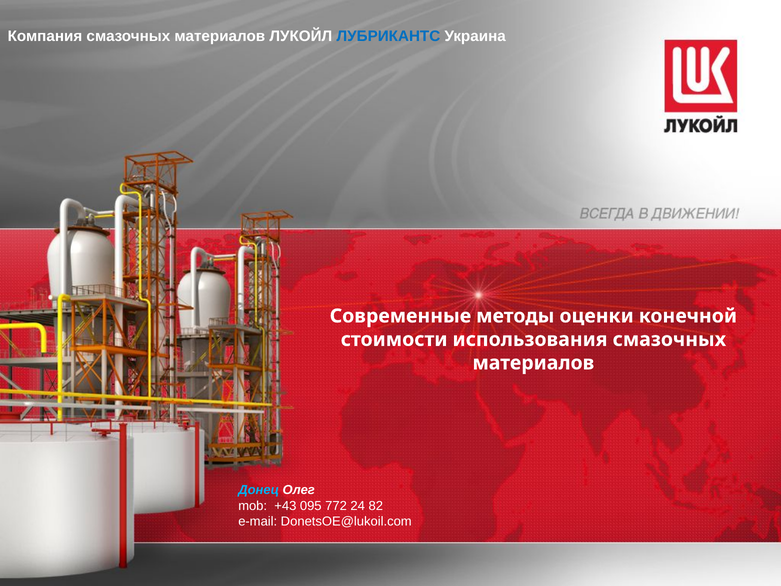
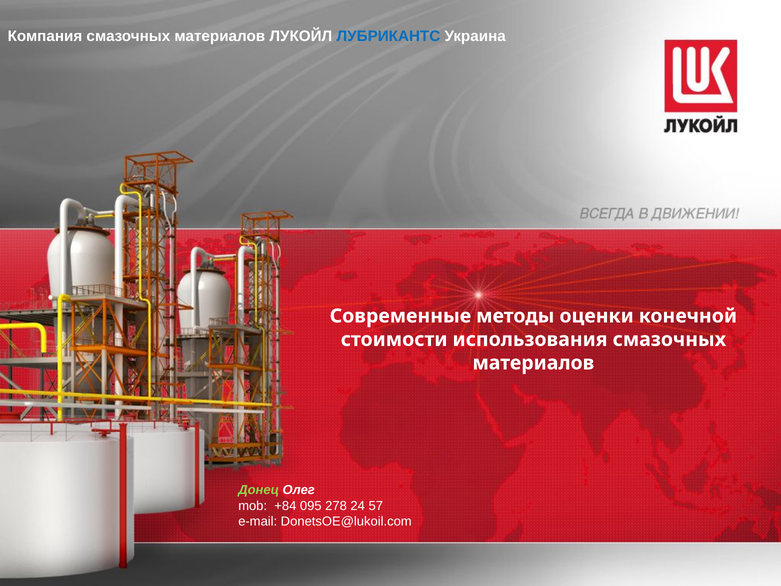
Донец colour: light blue -> light green (259, 490)
+43: +43 -> +84 (285, 506)
772: 772 -> 278 (336, 506)
82: 82 -> 57 (376, 506)
